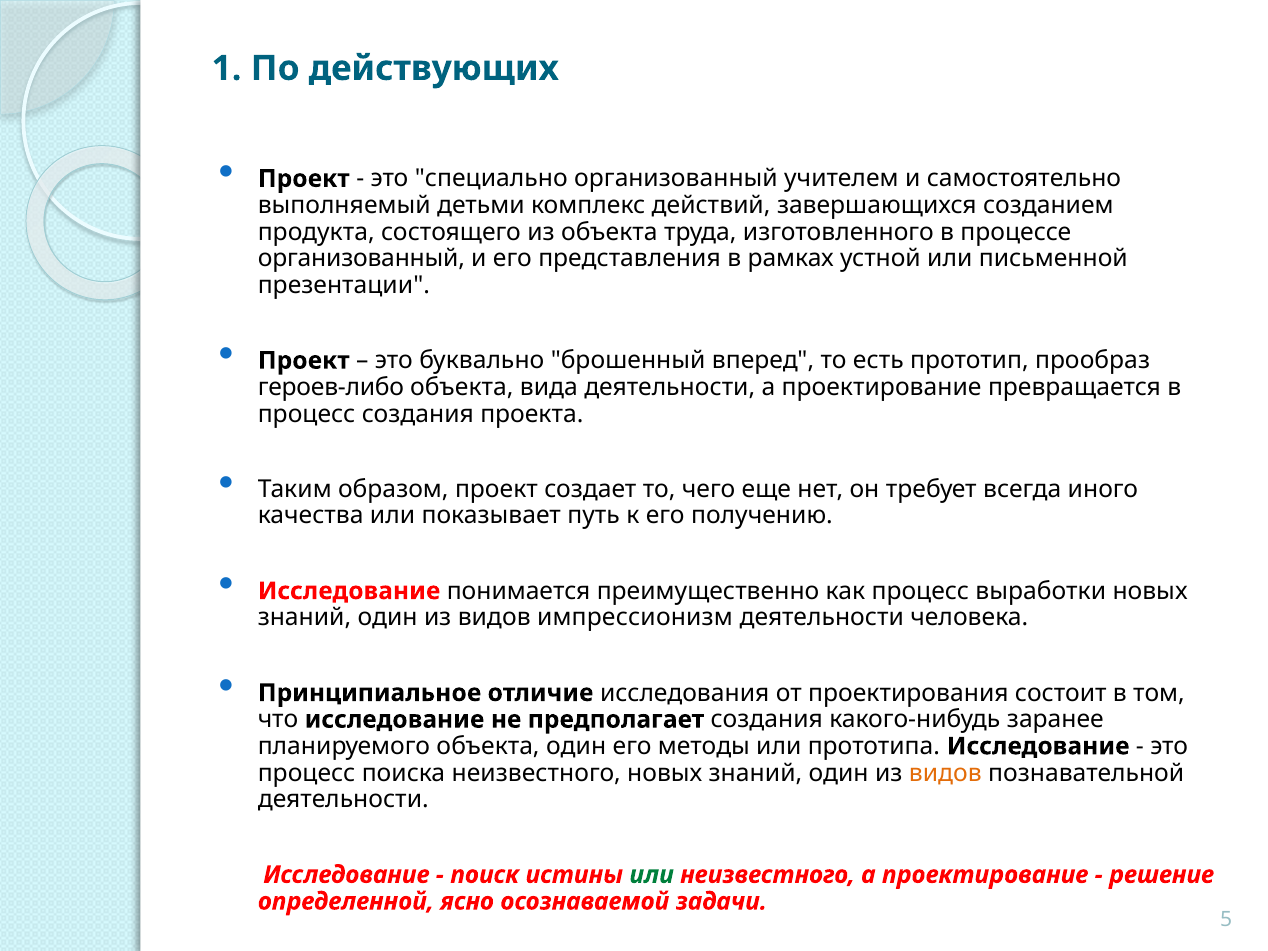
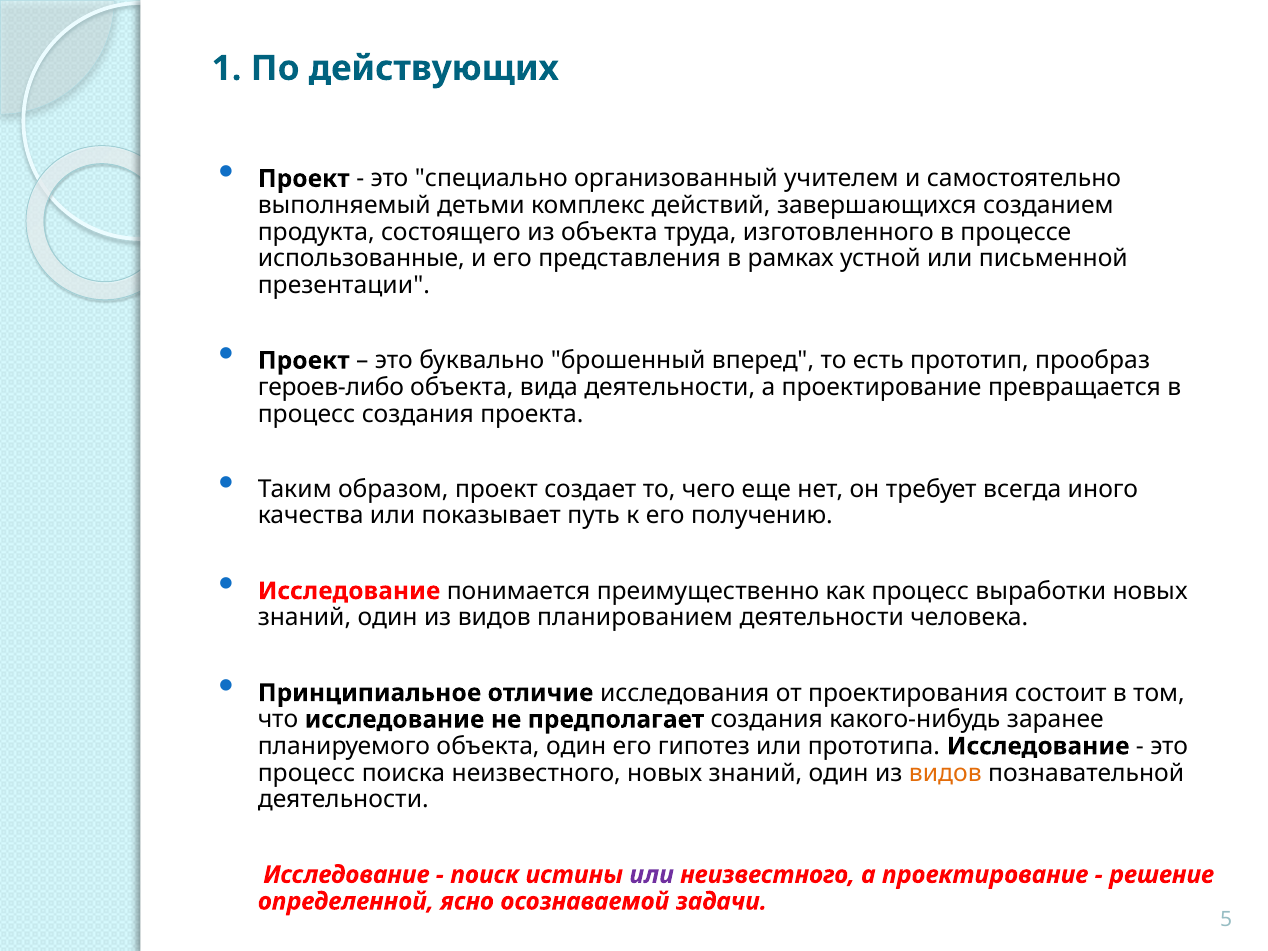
организованный: организованный -> использованные (361, 259)
импрессионизм: импрессионизм -> планированием (635, 618)
методы: методы -> гипотез (704, 746)
или colour: green -> purple (652, 875)
